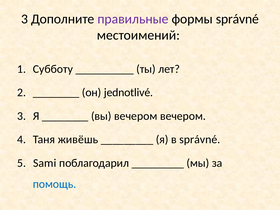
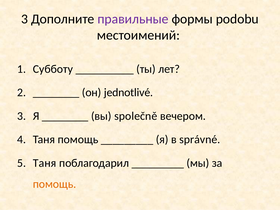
формы správné: správné -> podobu (237, 19)
вы вечером: вечером -> společně (136, 116)
Таня живёшь: живёшь -> помощь (78, 140)
Sami: Sami -> Таня (45, 163)
помощь colour: blue -> orange (55, 184)
